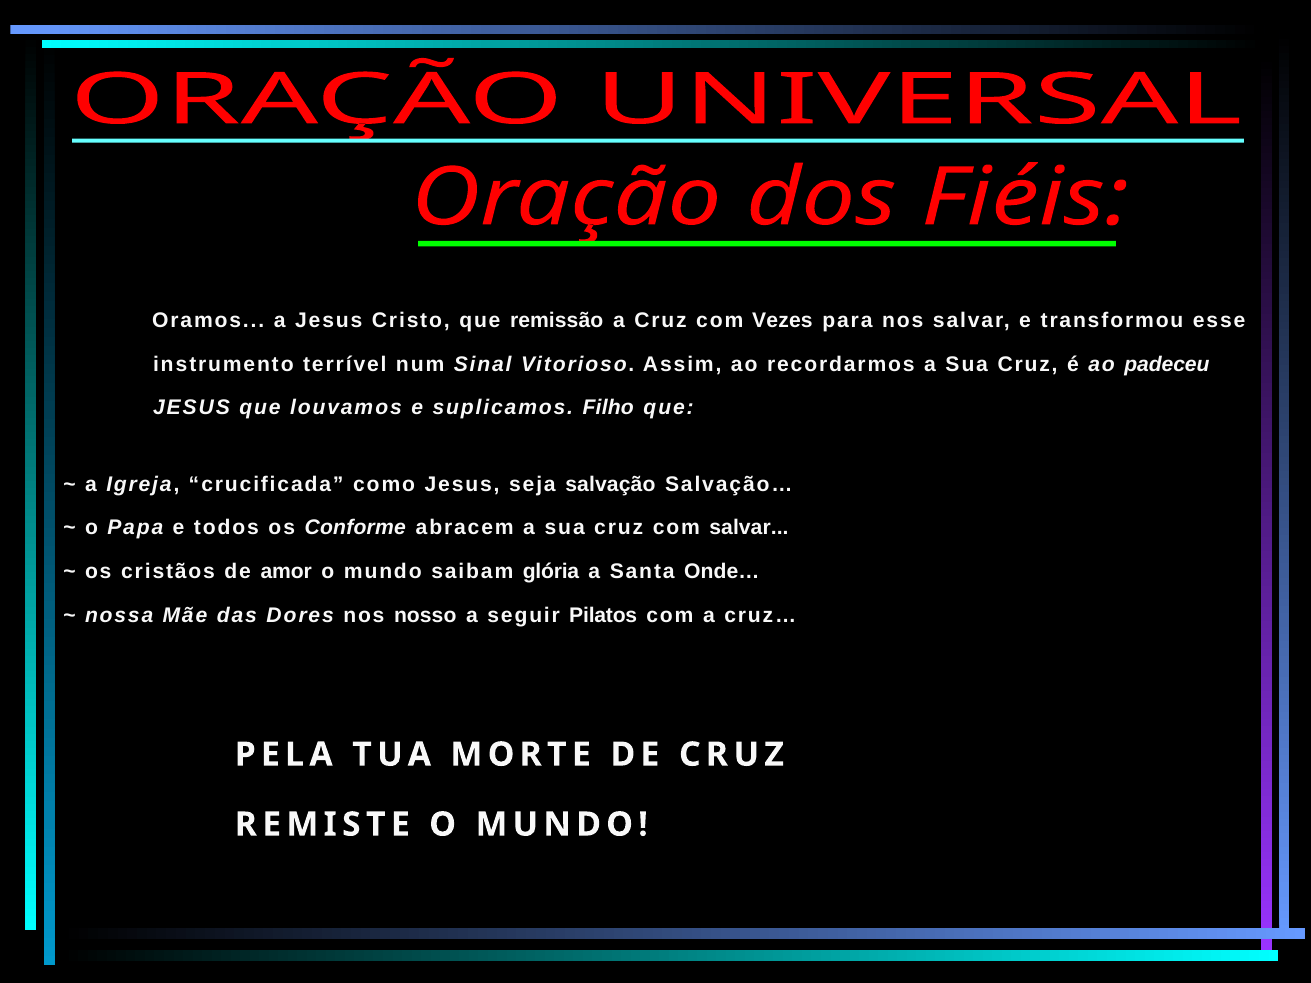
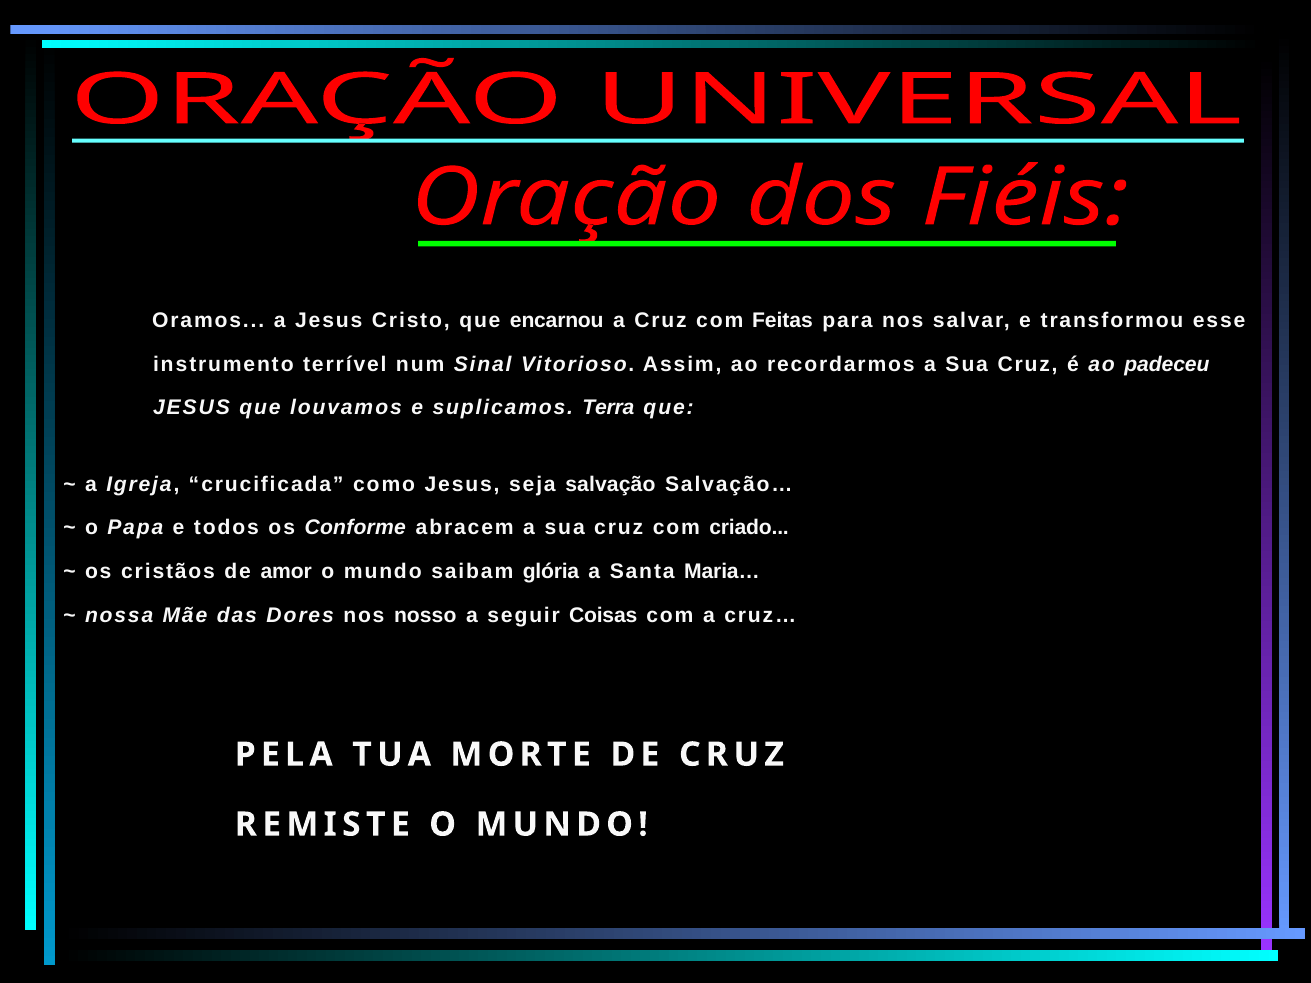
remissão: remissão -> encarnou (557, 320)
Vezes: Vezes -> Feitas (783, 320)
Filho: Filho -> Terra (608, 408)
com salvar: salvar -> criado (749, 528)
Onde…: Onde… -> Maria… (722, 572)
Pilatos: Pilatos -> Coisas (603, 616)
